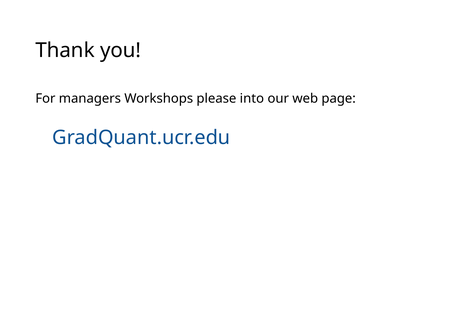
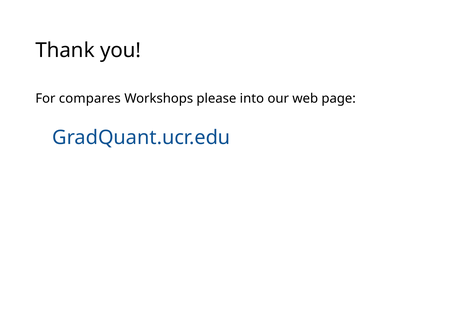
managers: managers -> compares (90, 99)
